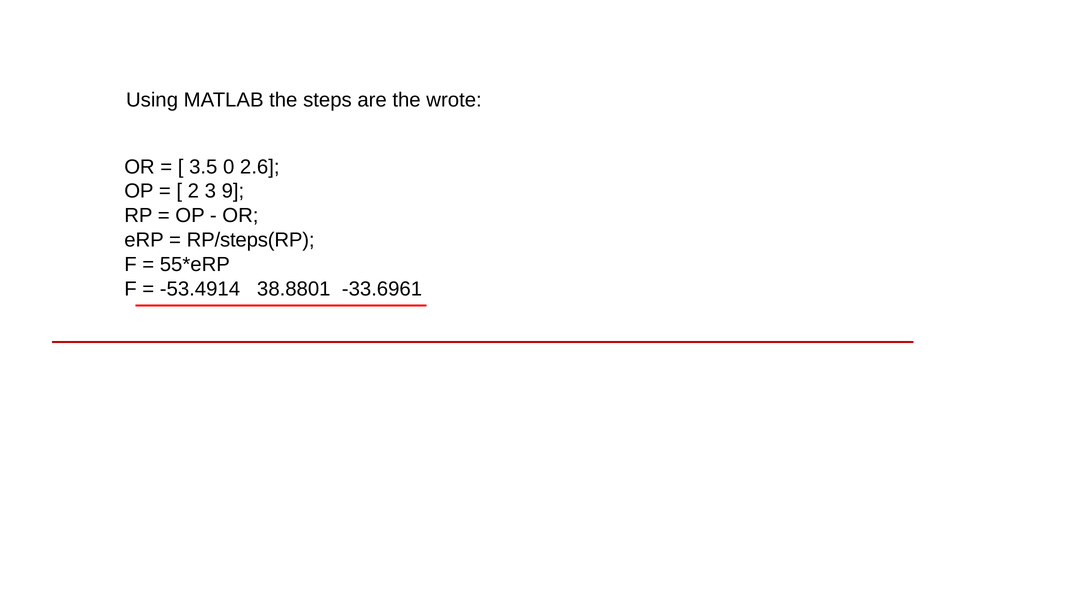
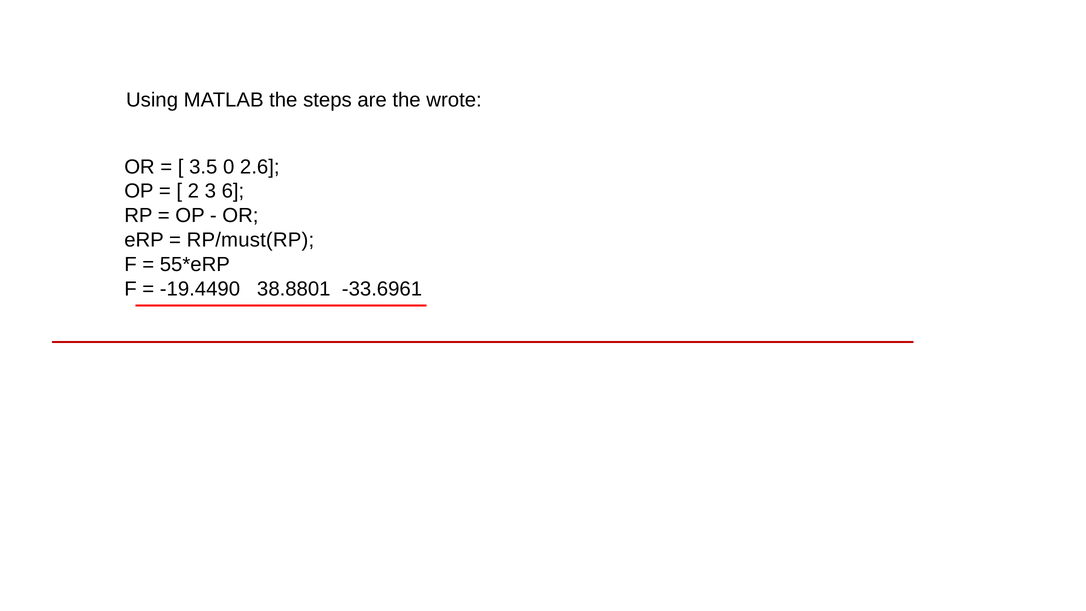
9: 9 -> 6 (233, 191)
RP/steps(RP: RP/steps(RP -> RP/must(RP (250, 240)
-53.4914: -53.4914 -> -19.4490 (200, 289)
